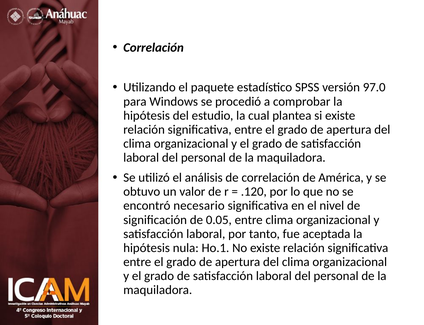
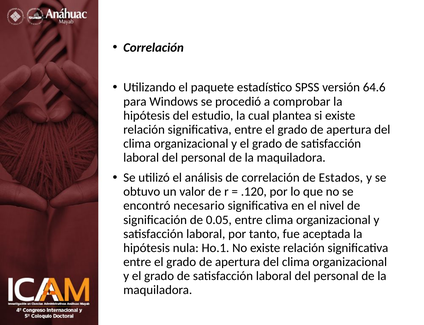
97.0: 97.0 -> 64.6 (374, 88)
América: América -> Estados (341, 178)
